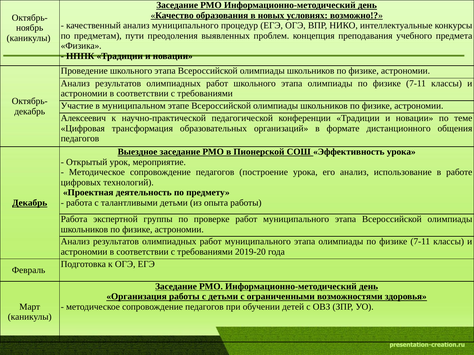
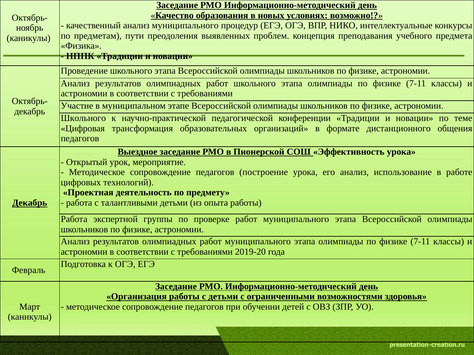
Алексеевич: Алексеевич -> Школьного (83, 118)
